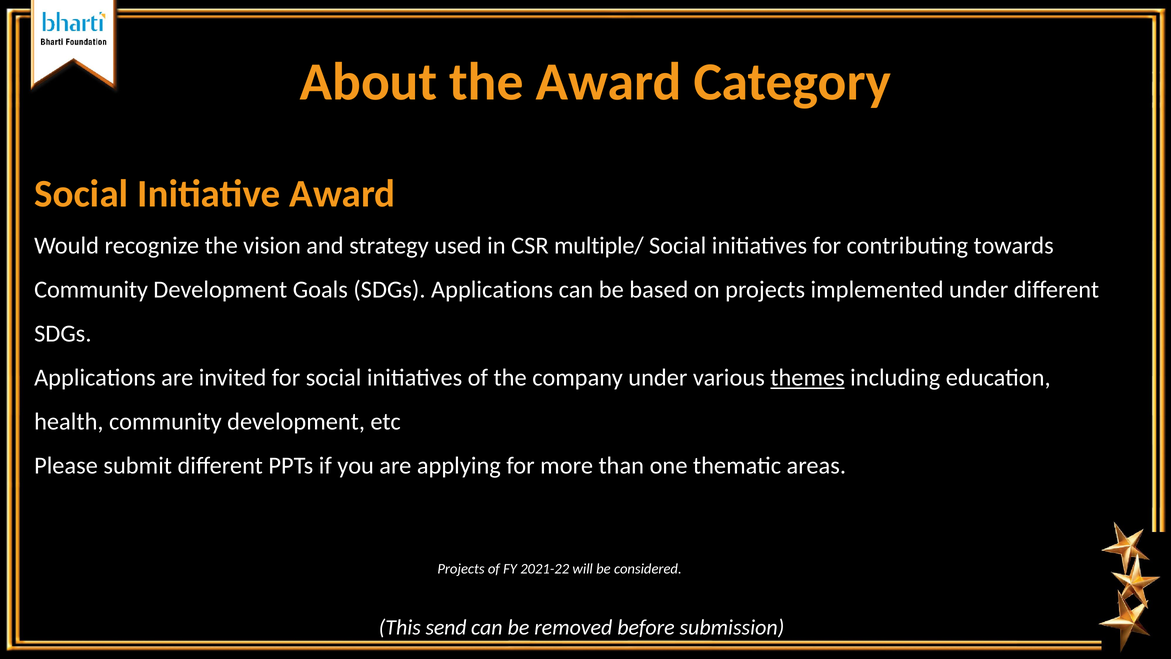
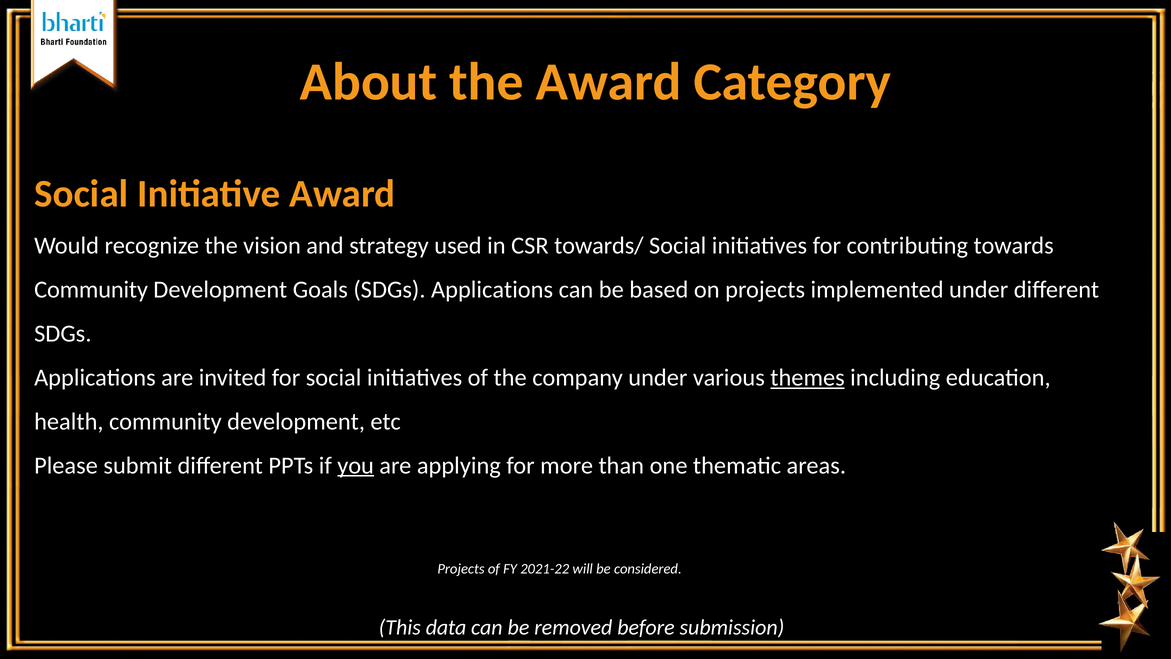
multiple/: multiple/ -> towards/ (599, 246)
you underline: none -> present (356, 465)
send: send -> data (446, 627)
